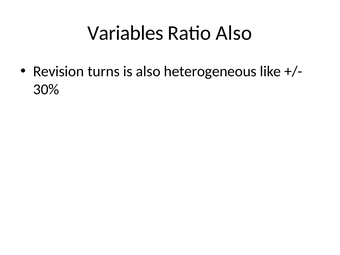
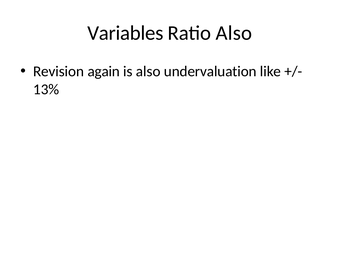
turns: turns -> again (104, 71)
heterogeneous: heterogeneous -> undervaluation (210, 71)
30%: 30% -> 13% (46, 89)
